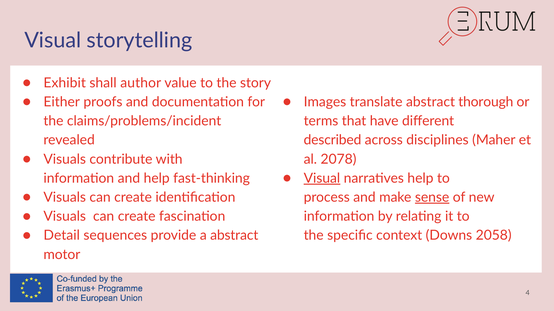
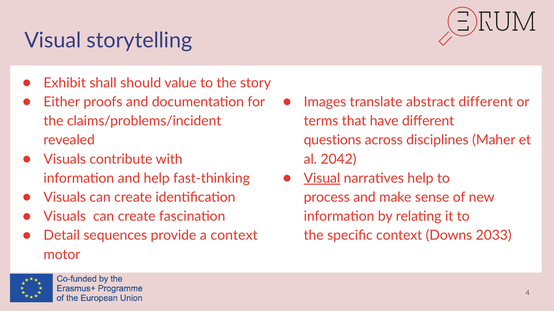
author: author -> should (141, 83)
abstract thorough: thorough -> different (486, 102)
described: described -> questions (332, 140)
2078: 2078 -> 2042 (338, 159)
sense underline: present -> none (432, 198)
a abstract: abstract -> context (234, 236)
2058: 2058 -> 2033 (494, 236)
